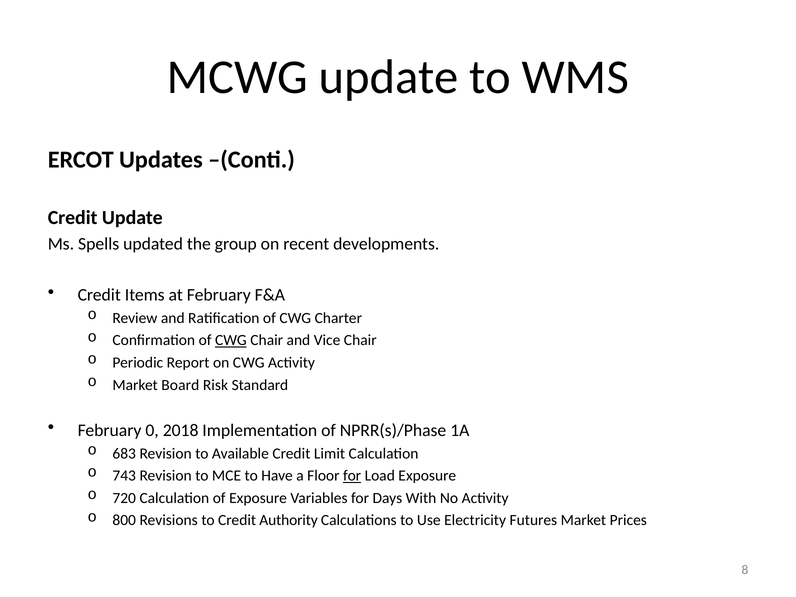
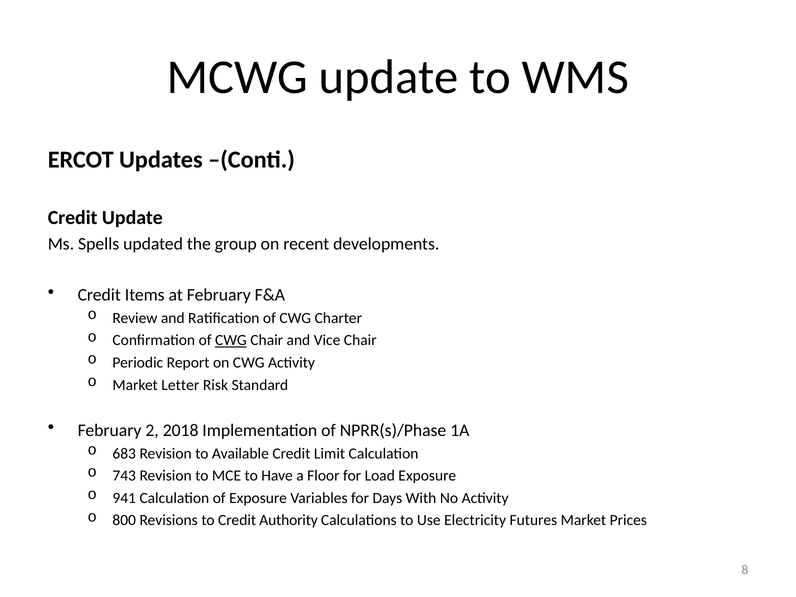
Board: Board -> Letter (180, 385)
0: 0 -> 2 (152, 430)
for underline: present -> none (352, 476)
720: 720 -> 941 (124, 498)
